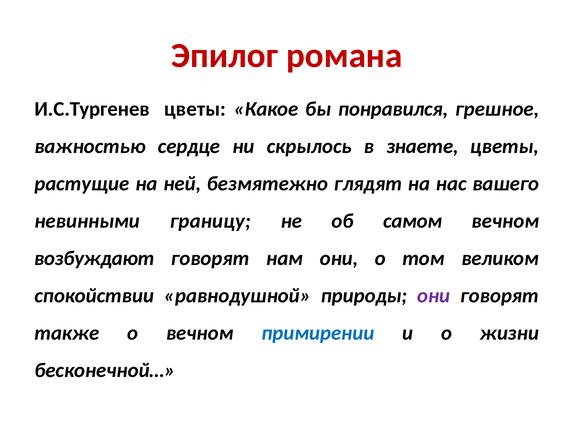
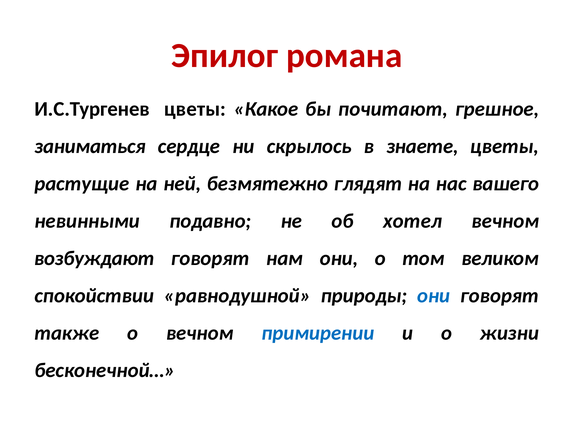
понравился: понравился -> почитают (393, 109)
важностью: важностью -> заниматься (90, 146)
границу: границу -> подавно (210, 221)
самом: самом -> хотел (413, 221)
они colour: purple -> blue (434, 295)
